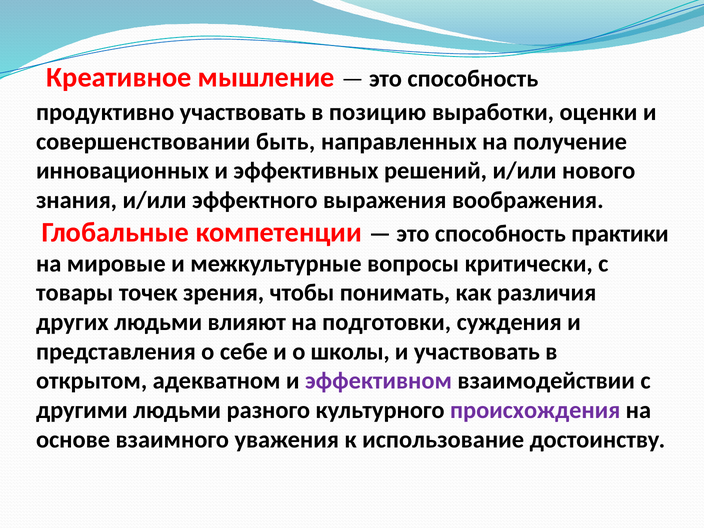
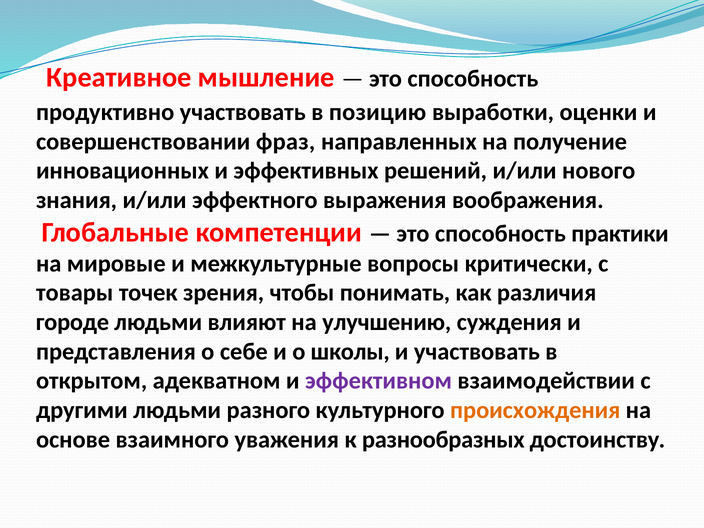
быть: быть -> фраз (286, 142)
других: других -> городе (72, 322)
подготовки: подготовки -> улучшению (387, 322)
происхождения colour: purple -> orange (535, 410)
использование: использование -> разнообразных (443, 440)
